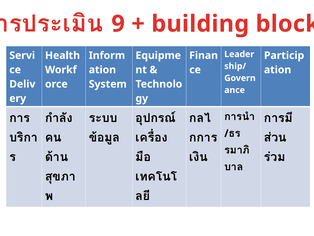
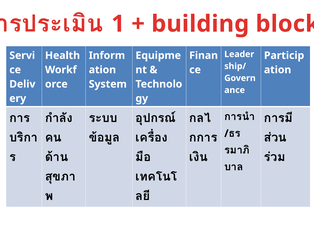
9: 9 -> 1 (118, 24)
